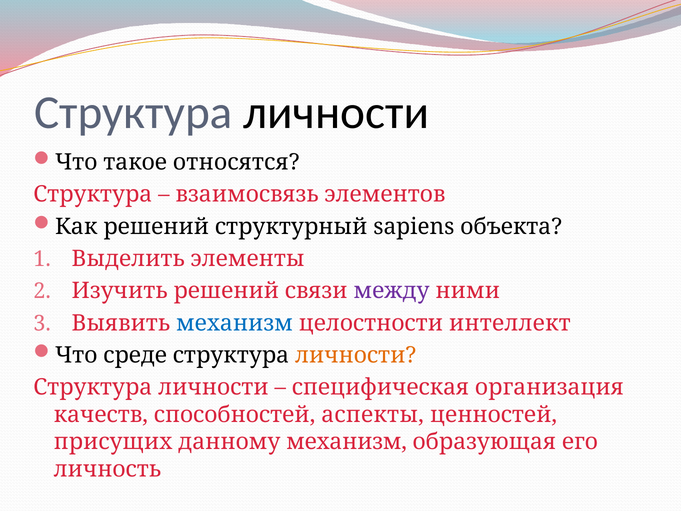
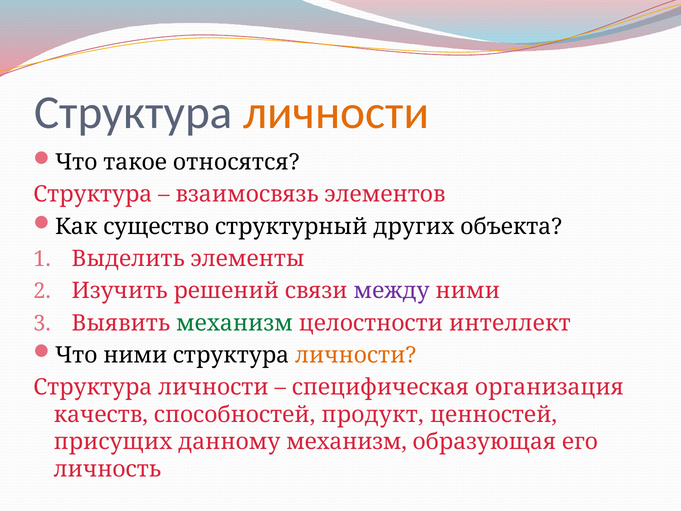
личности colour: black -> orange (336, 112)
Как решений: решений -> существо (156, 227)
sapiens: sapiens -> других (414, 227)
механизм colour: blue -> green (234, 323)
Что среде: среде -> ними (135, 355)
аспекты: аспекты -> продукт (373, 414)
